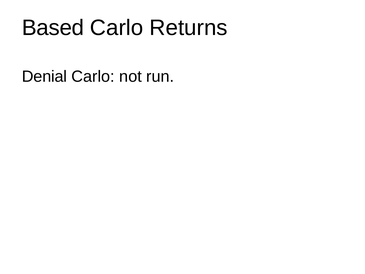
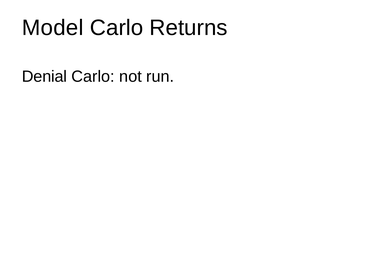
Based: Based -> Model (53, 28)
